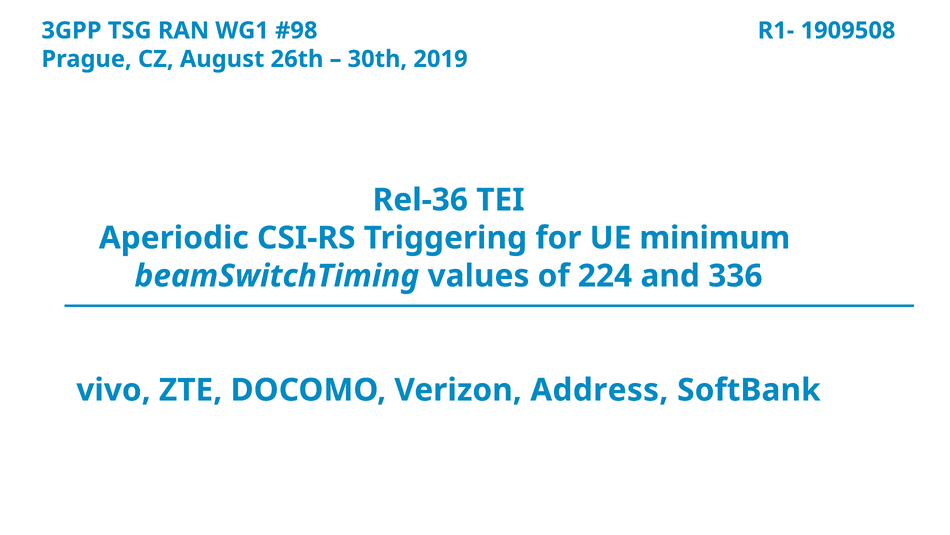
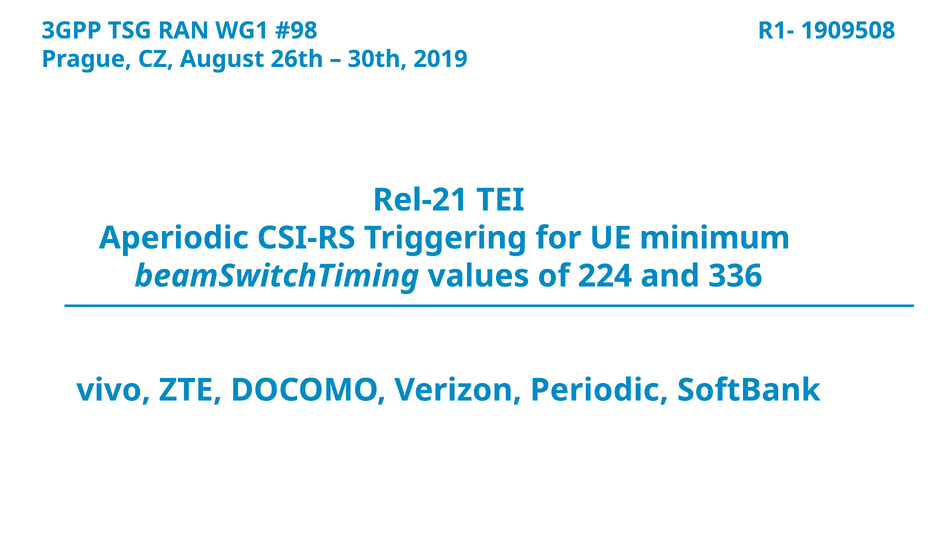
Rel-36: Rel-36 -> Rel-21 (420, 200)
Address: Address -> Periodic (599, 390)
